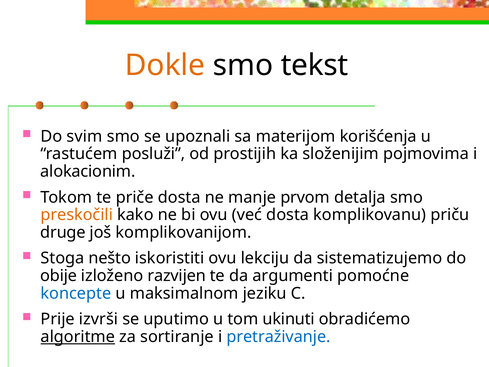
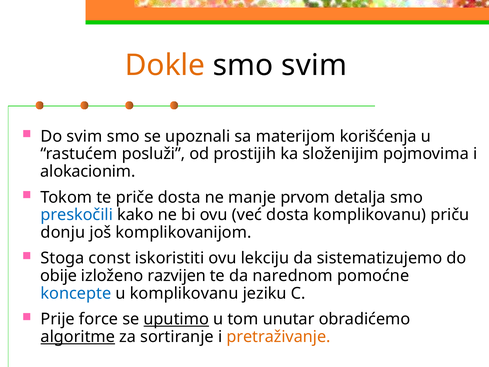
smo tekst: tekst -> svim (314, 65)
preskočili colour: orange -> blue (77, 215)
druge: druge -> donju (63, 232)
nešto: nešto -> const (110, 258)
argumenti: argumenti -> narednom (293, 276)
u maksimalnom: maksimalnom -> komplikovanu (184, 293)
izvrši: izvrši -> force (99, 319)
uputimo underline: none -> present (176, 319)
ukinuti: ukinuti -> unutar (289, 319)
pretraživanje colour: blue -> orange (279, 337)
